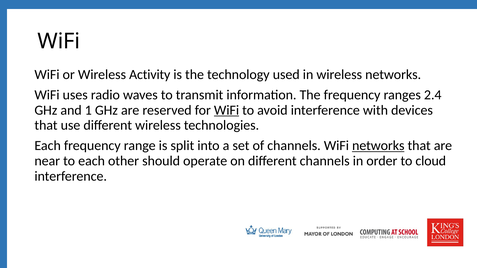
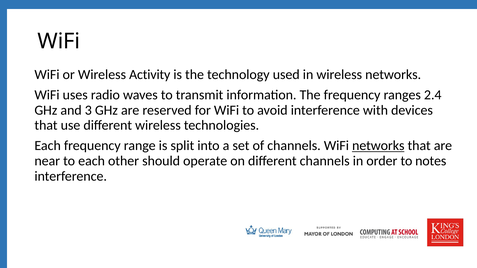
1: 1 -> 3 (88, 110)
WiFi underline: present -> none (227, 110)
cloud: cloud -> notes (431, 161)
